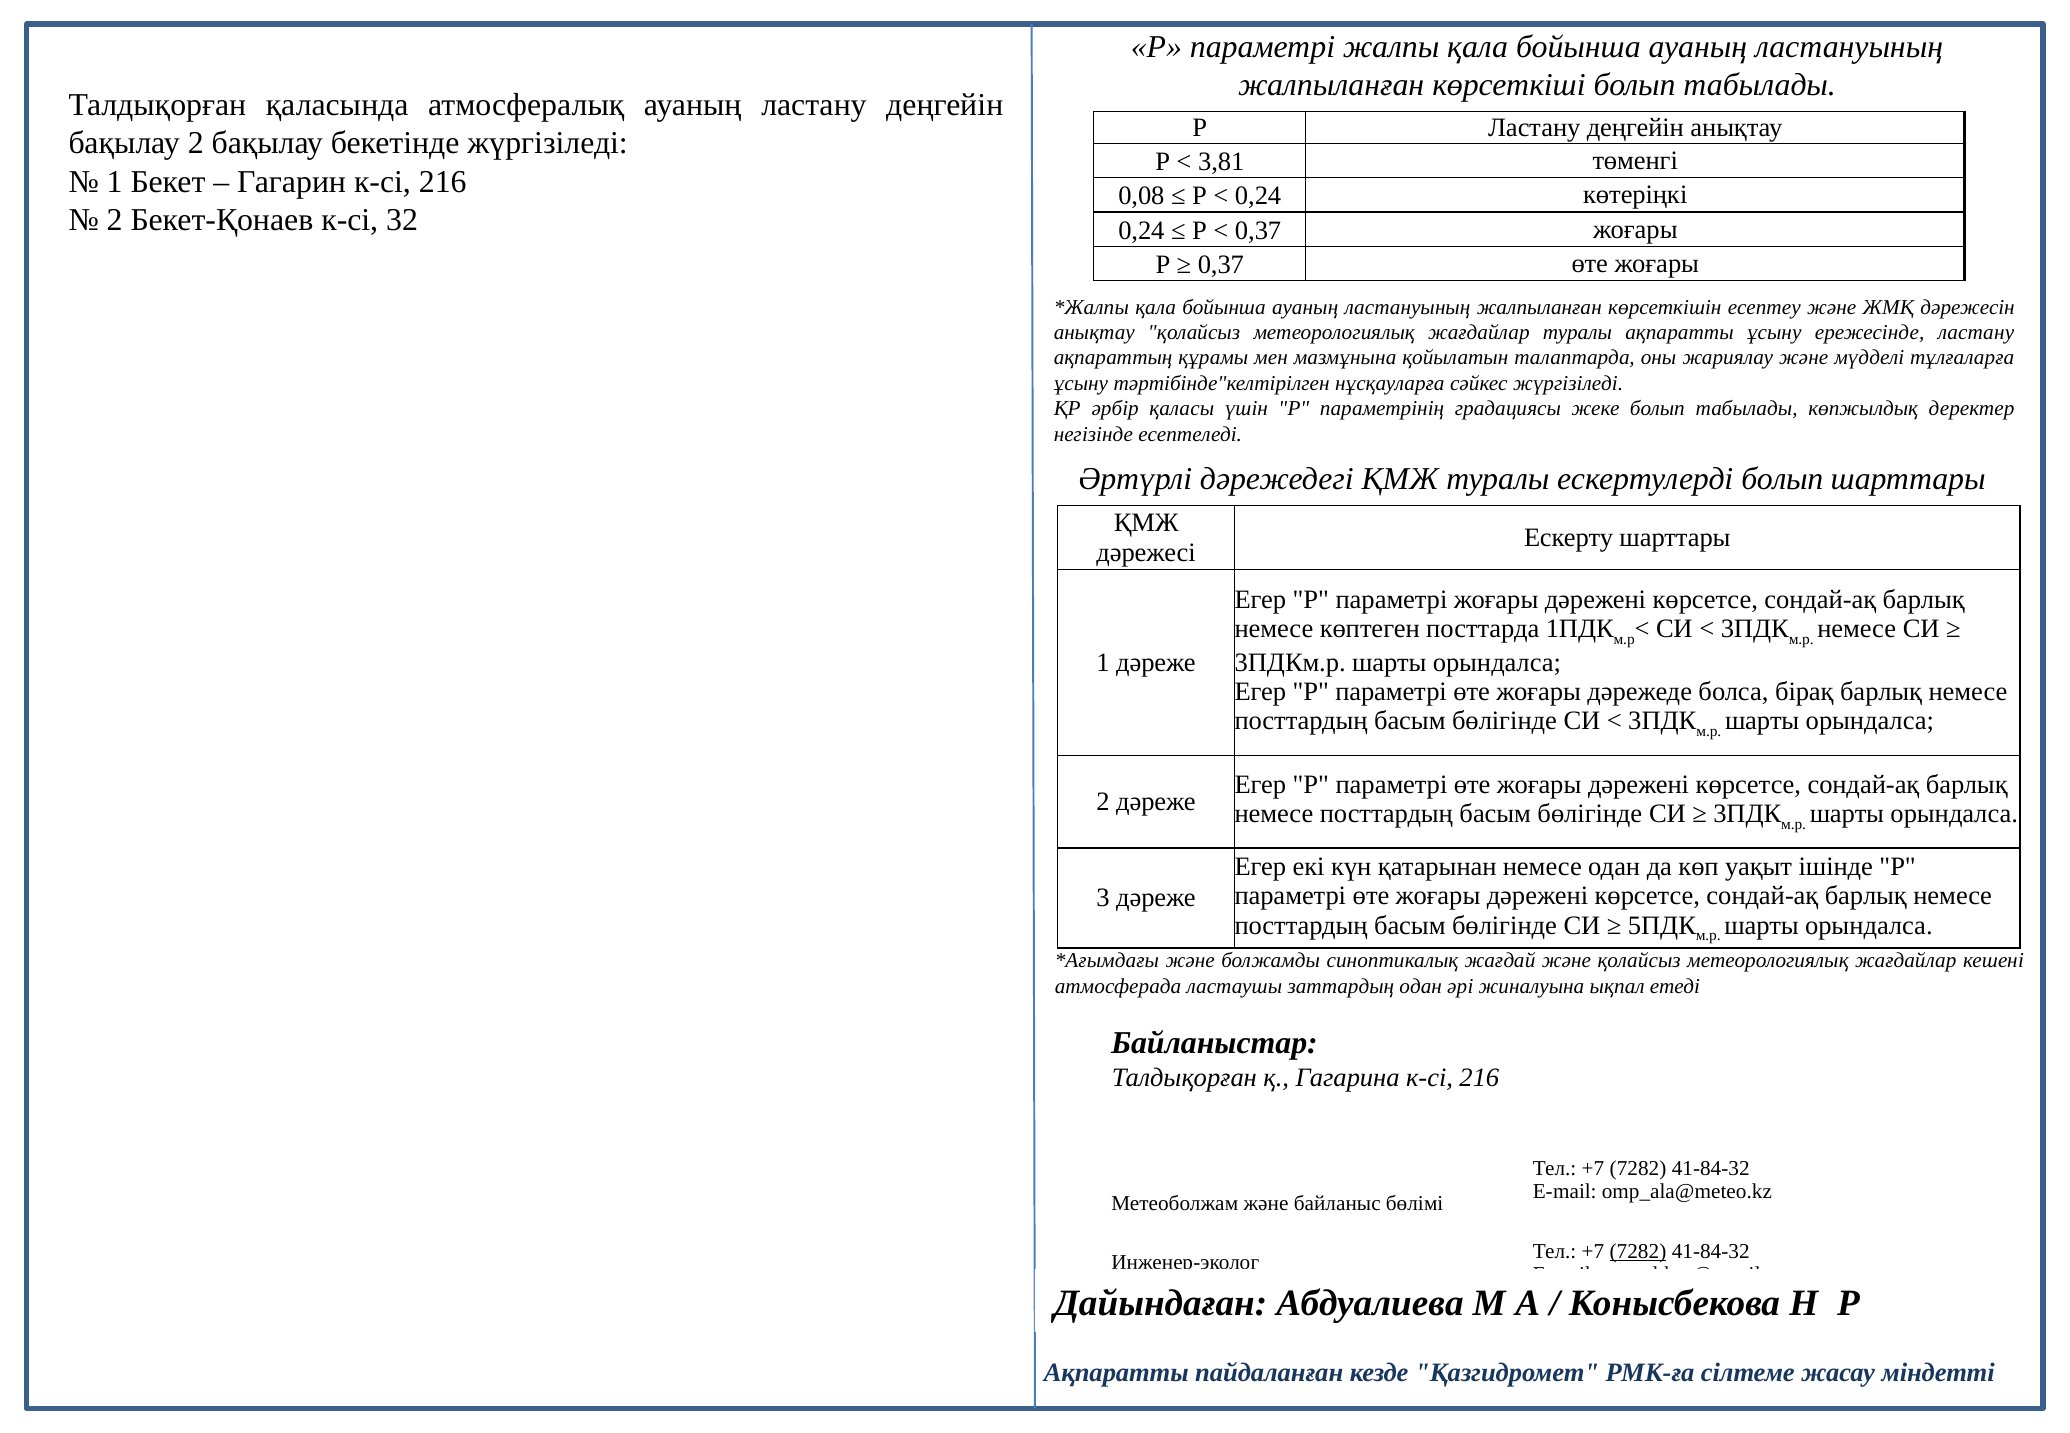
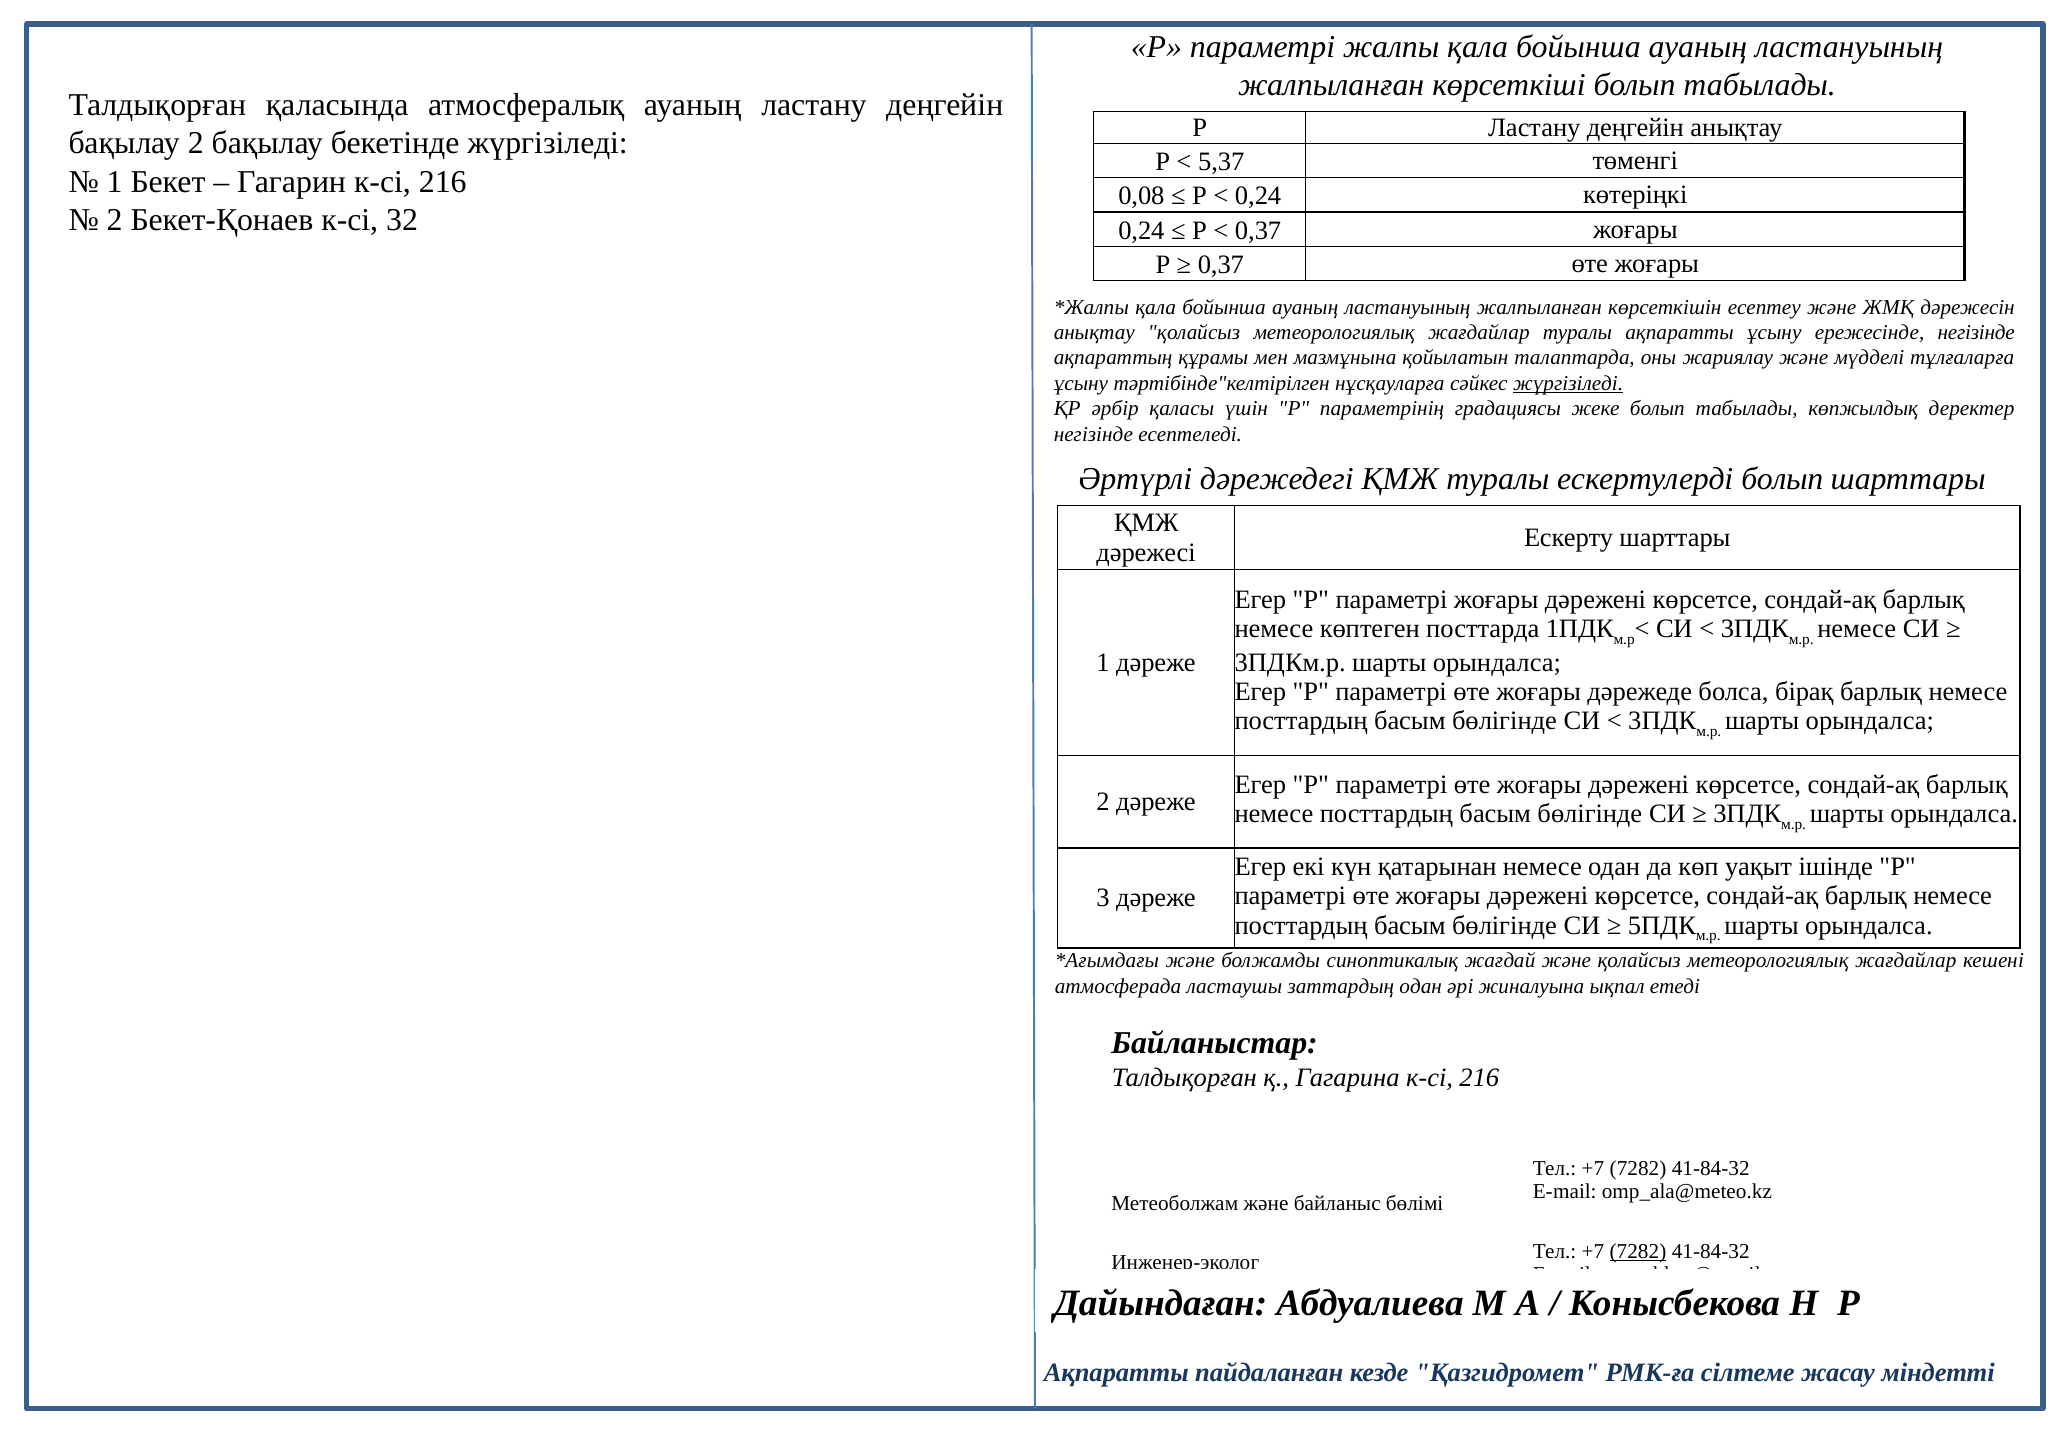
3,81: 3,81 -> 5,37 (1221, 162)
ережесінде ластану: ластану -> негізінде (1976, 333)
жүргізіледі underline: none -> present (1568, 383)
